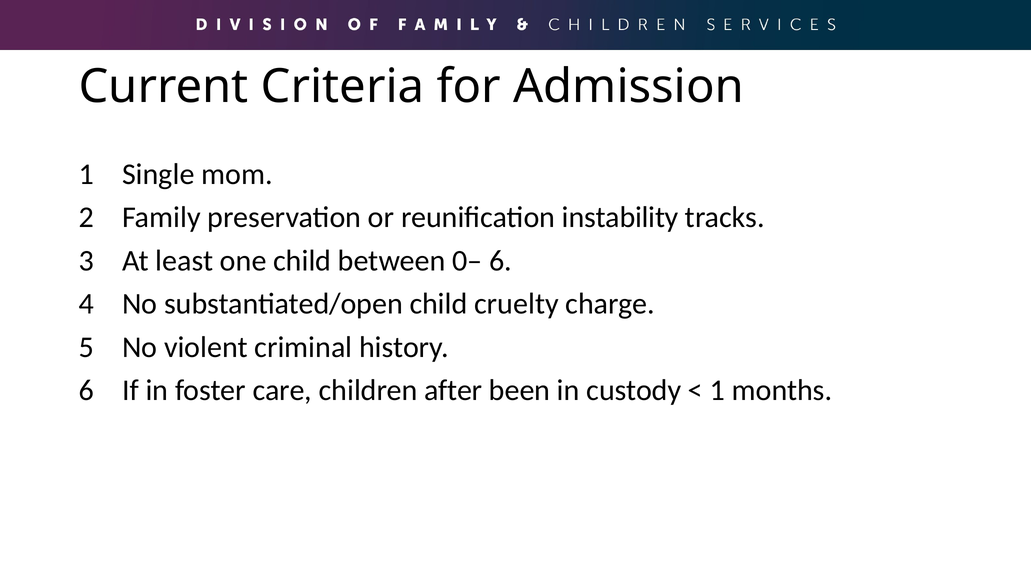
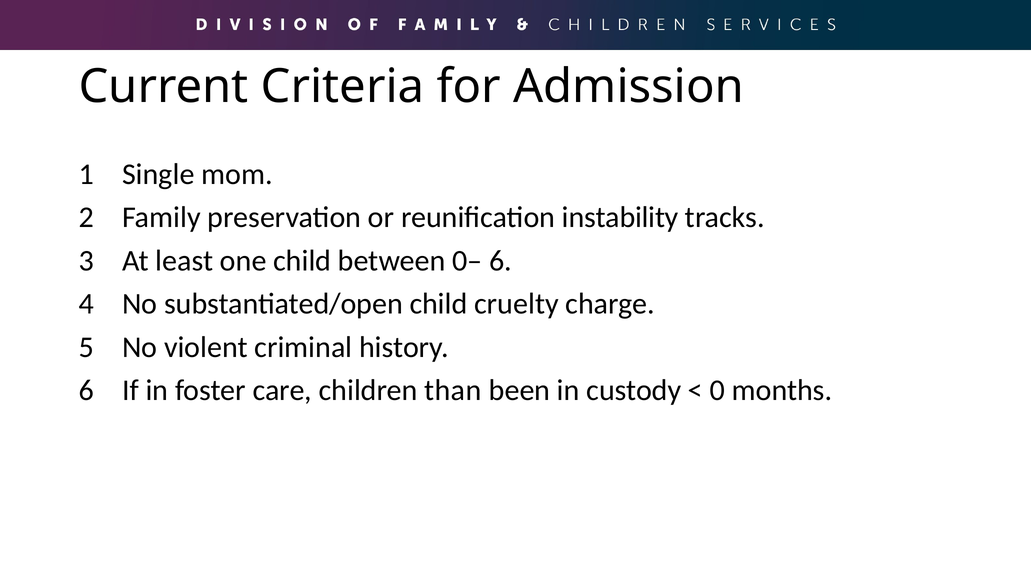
after: after -> than (453, 390)
1: 1 -> 0 (717, 390)
